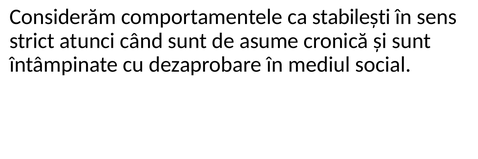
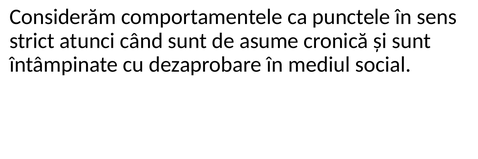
stabilești: stabilești -> punctele (351, 17)
